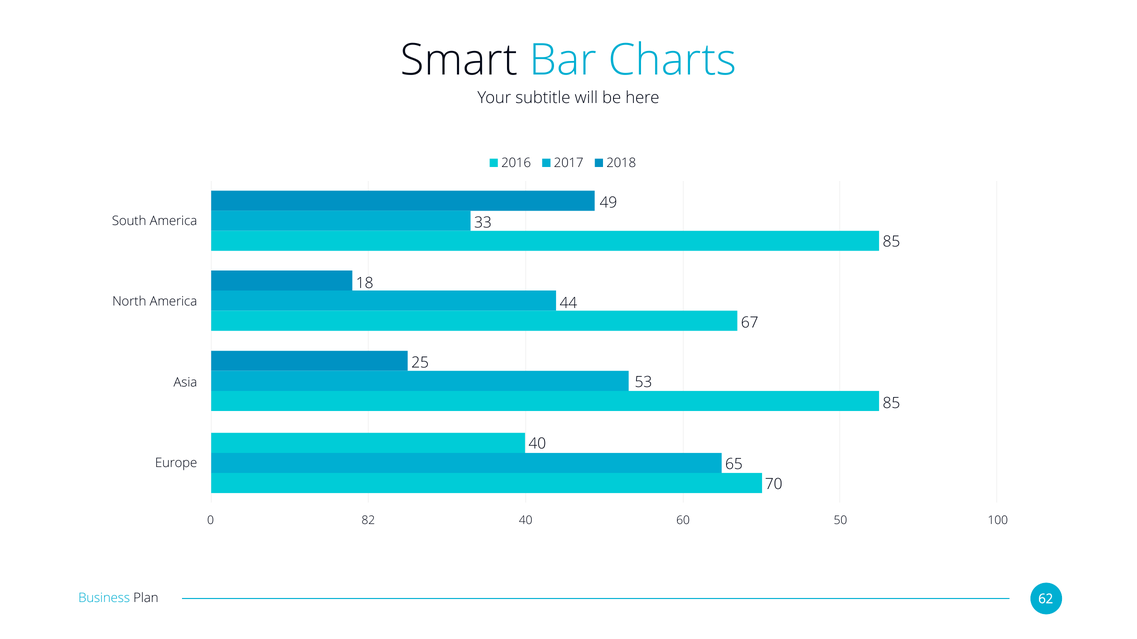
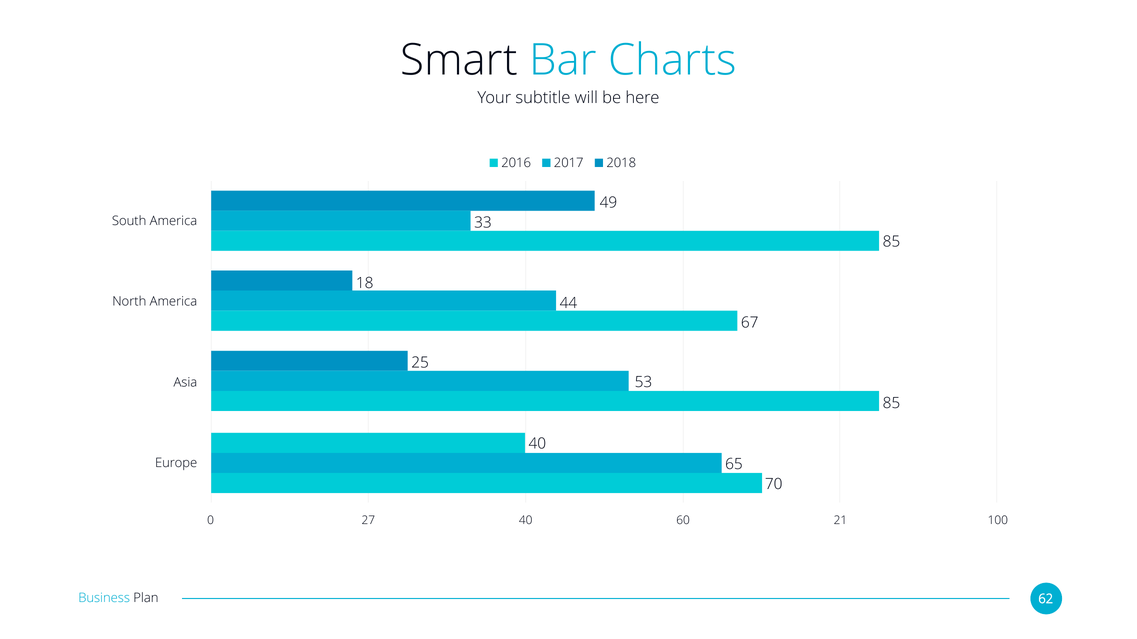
82: 82 -> 27 (368, 521)
50: 50 -> 21 (840, 521)
